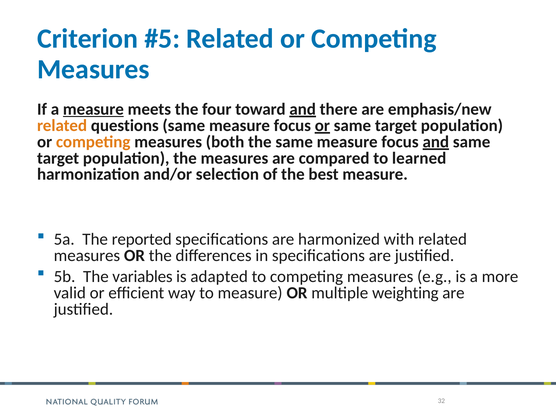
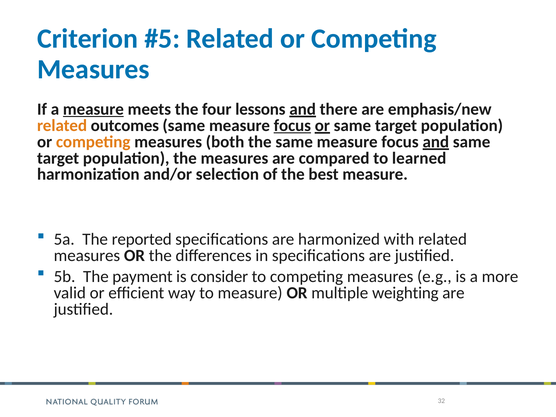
toward: toward -> lessons (260, 109)
questions: questions -> outcomes (125, 126)
focus underline: none -> present (292, 126)
variables: variables -> payment (142, 277)
adapted: adapted -> consider (219, 277)
